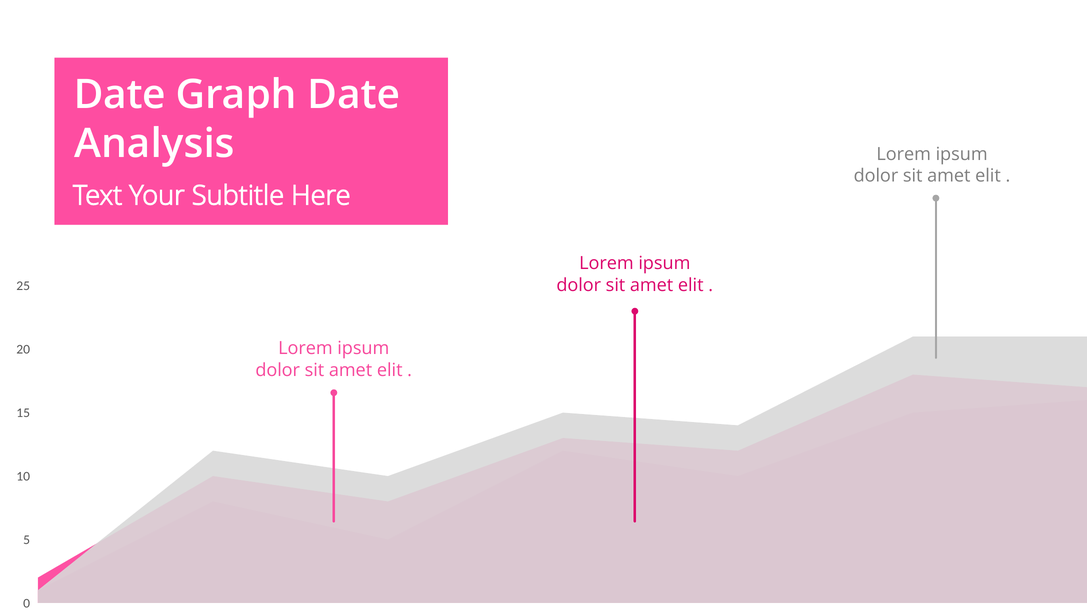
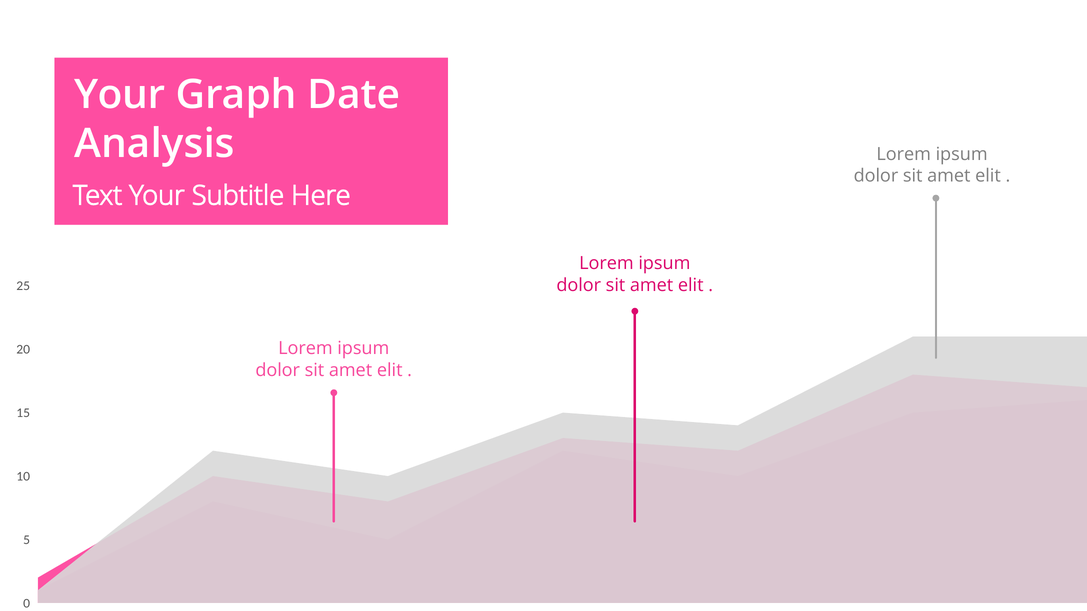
Date: Date -> Your (120, 95)
